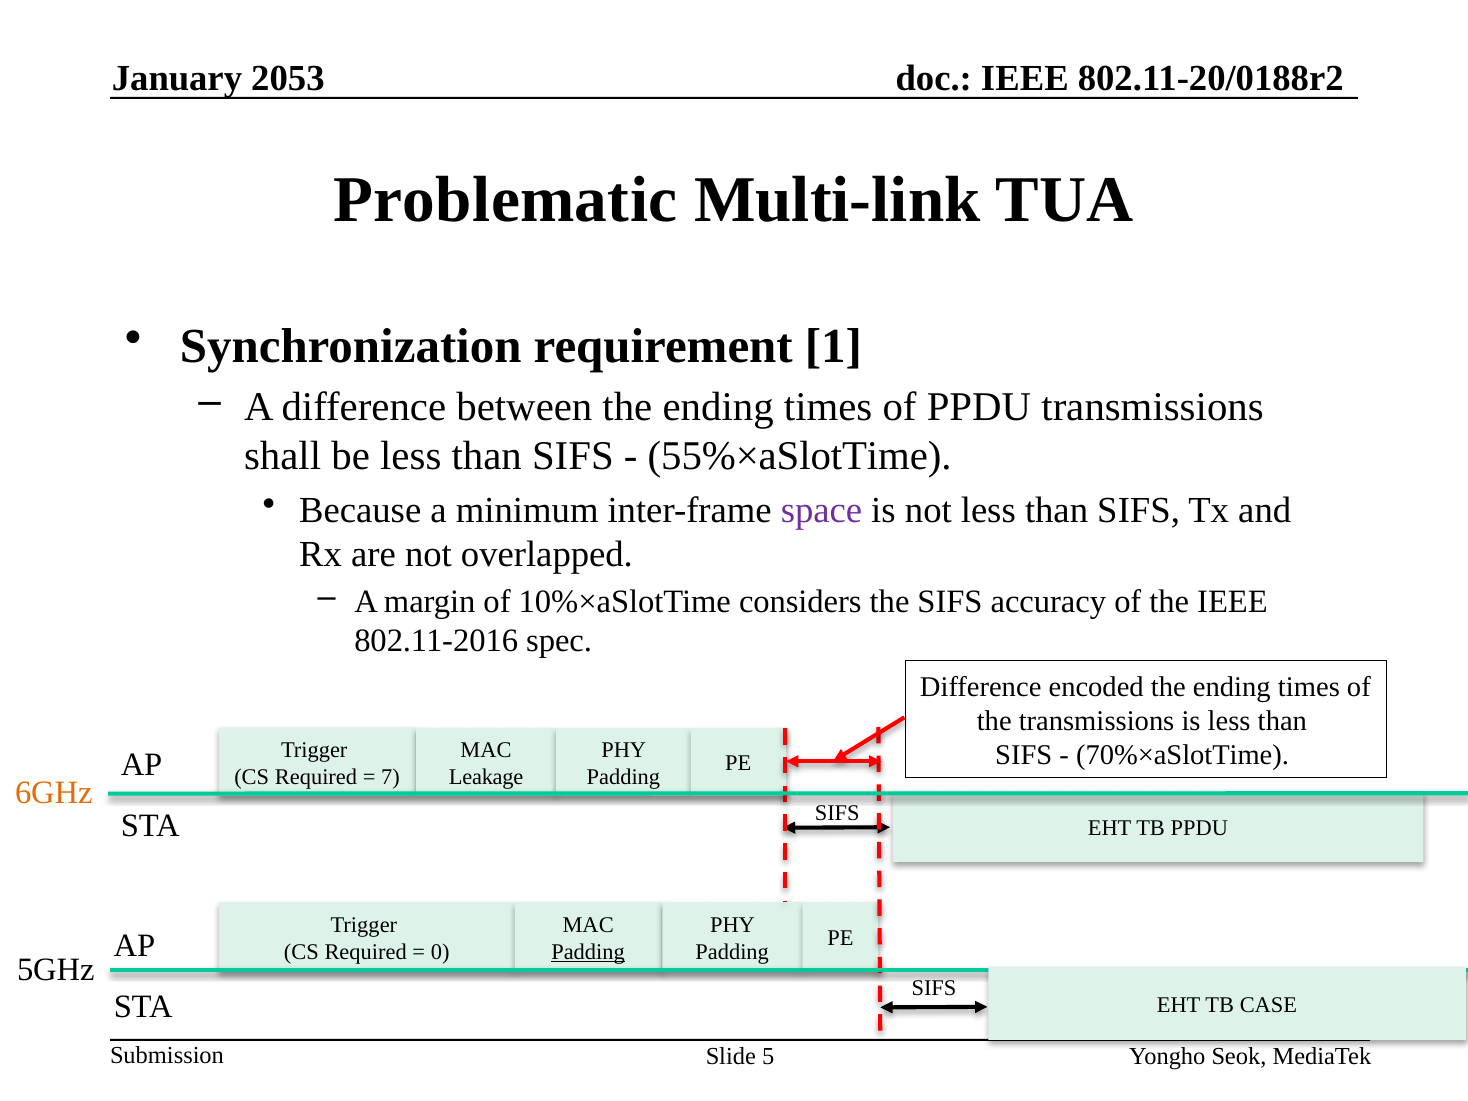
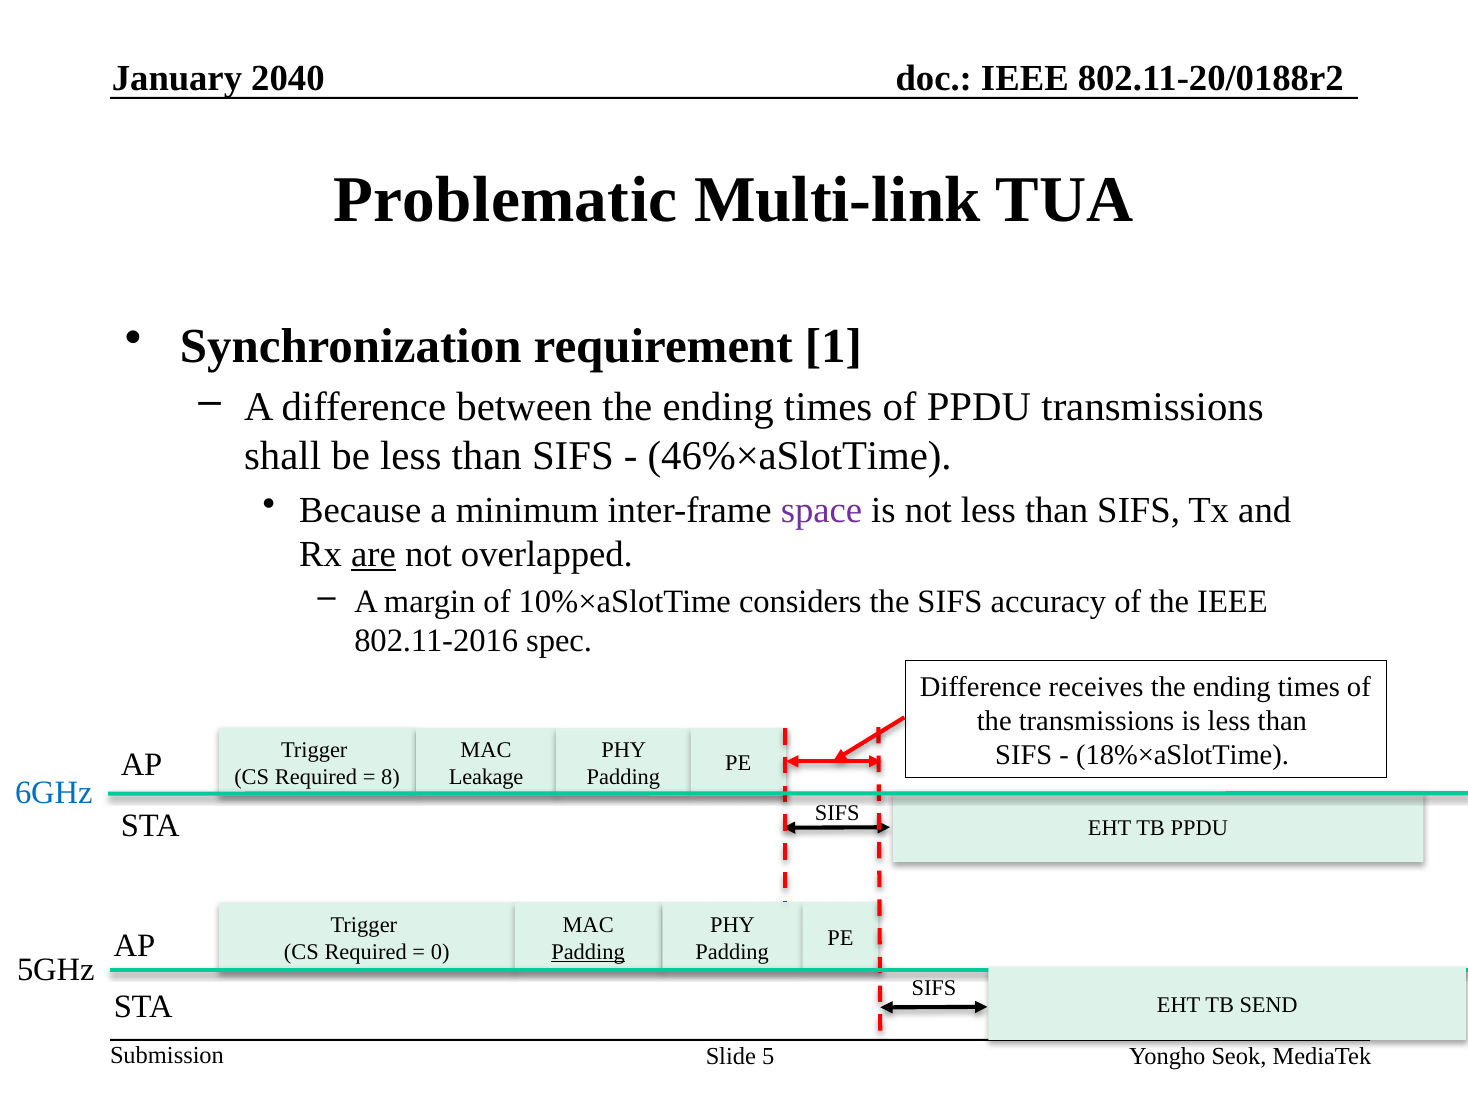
2053: 2053 -> 2040 (288, 78)
55%×aSlotTime: 55%×aSlotTime -> 46%×aSlotTime (800, 456)
are underline: none -> present (373, 554)
encoded: encoded -> receives (1096, 687)
70%×aSlotTime: 70%×aSlotTime -> 18%×aSlotTime (1182, 755)
7: 7 -> 8 (390, 777)
6GHz colour: orange -> blue (54, 793)
CASE: CASE -> SEND (1269, 1005)
